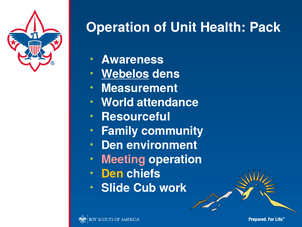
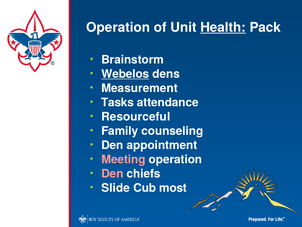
Health underline: none -> present (223, 27)
Awareness: Awareness -> Brainstorm (133, 60)
World: World -> Tasks (118, 102)
community: community -> counseling (172, 131)
environment: environment -> appointment (162, 145)
Den colour: yellow -> pink (112, 173)
work: work -> most (173, 188)
